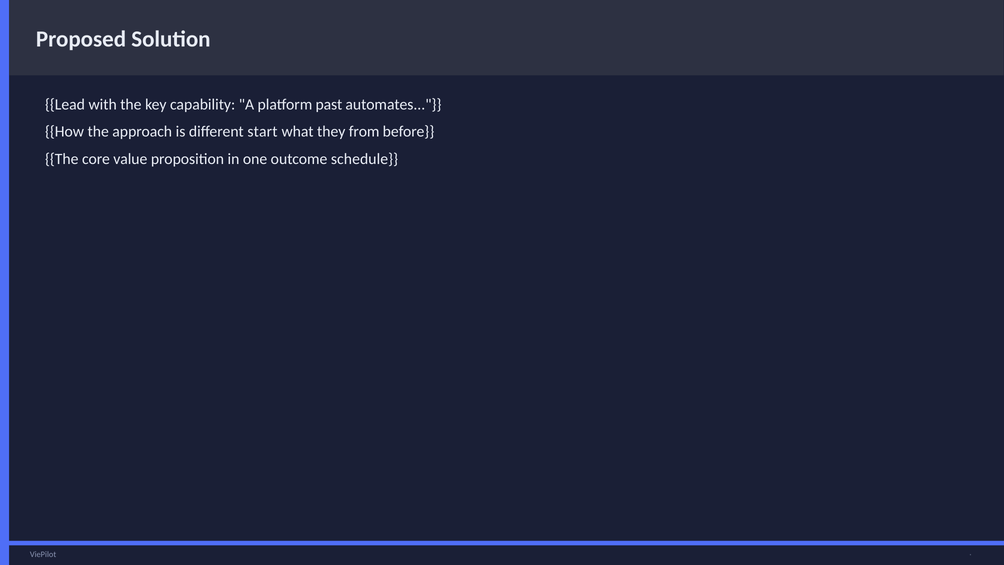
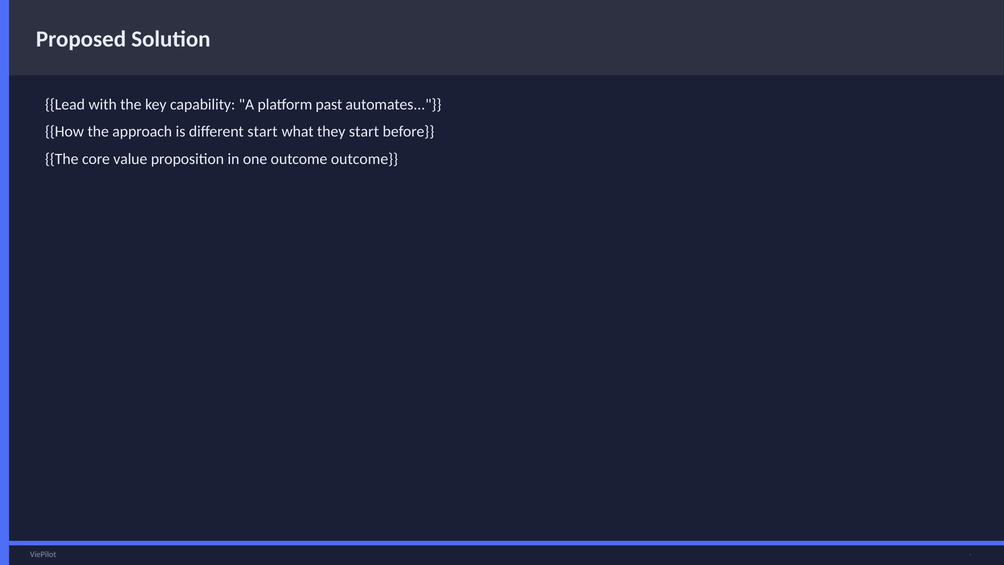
they from: from -> start (364, 132)
outcome schedule: schedule -> outcome (365, 159)
